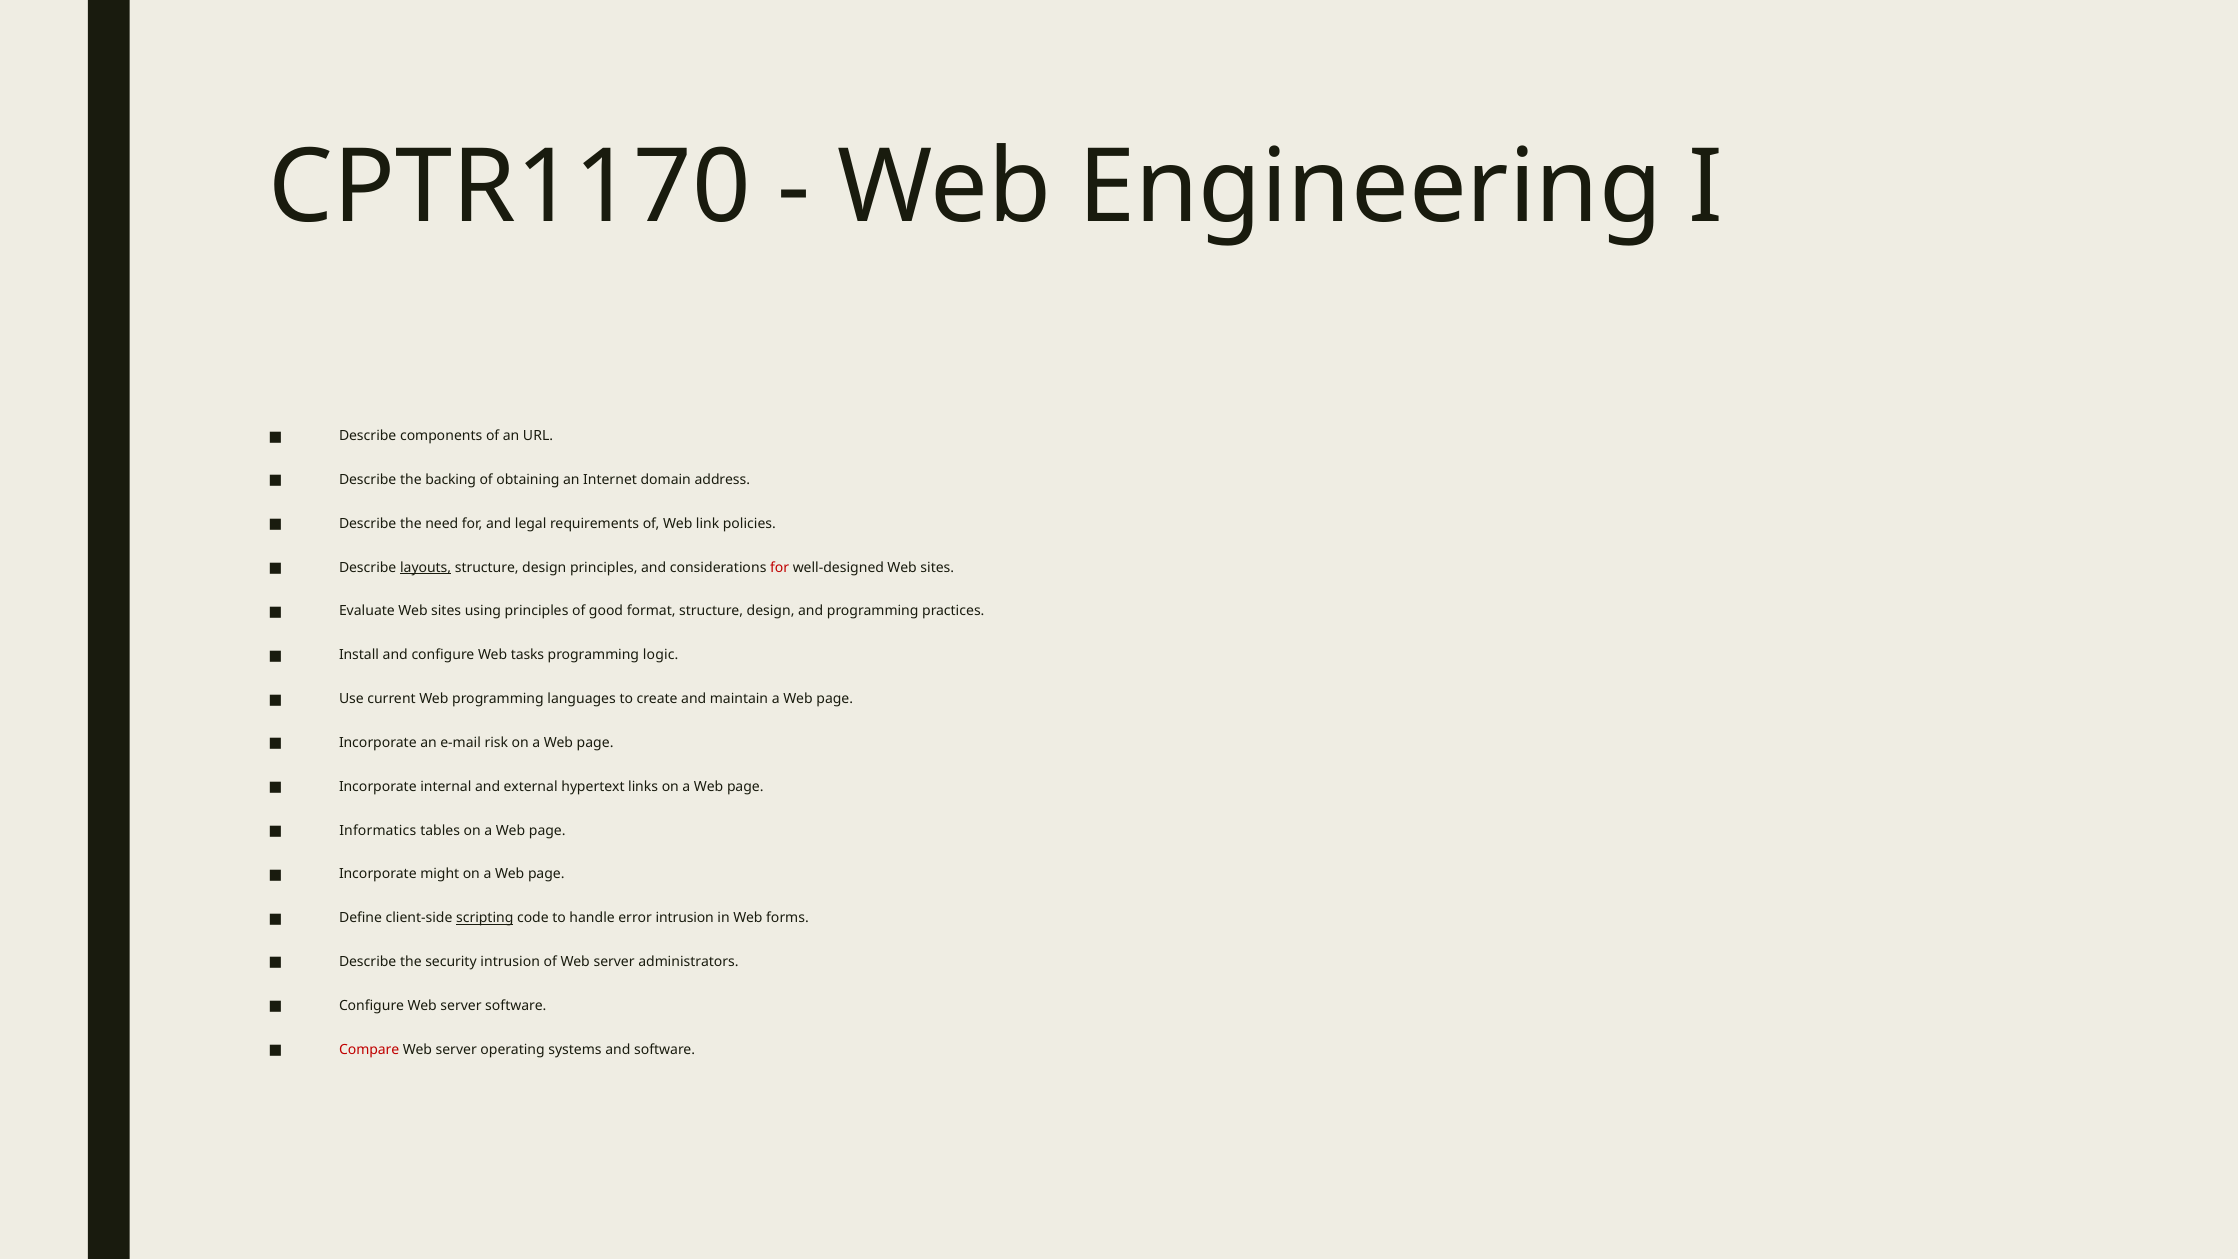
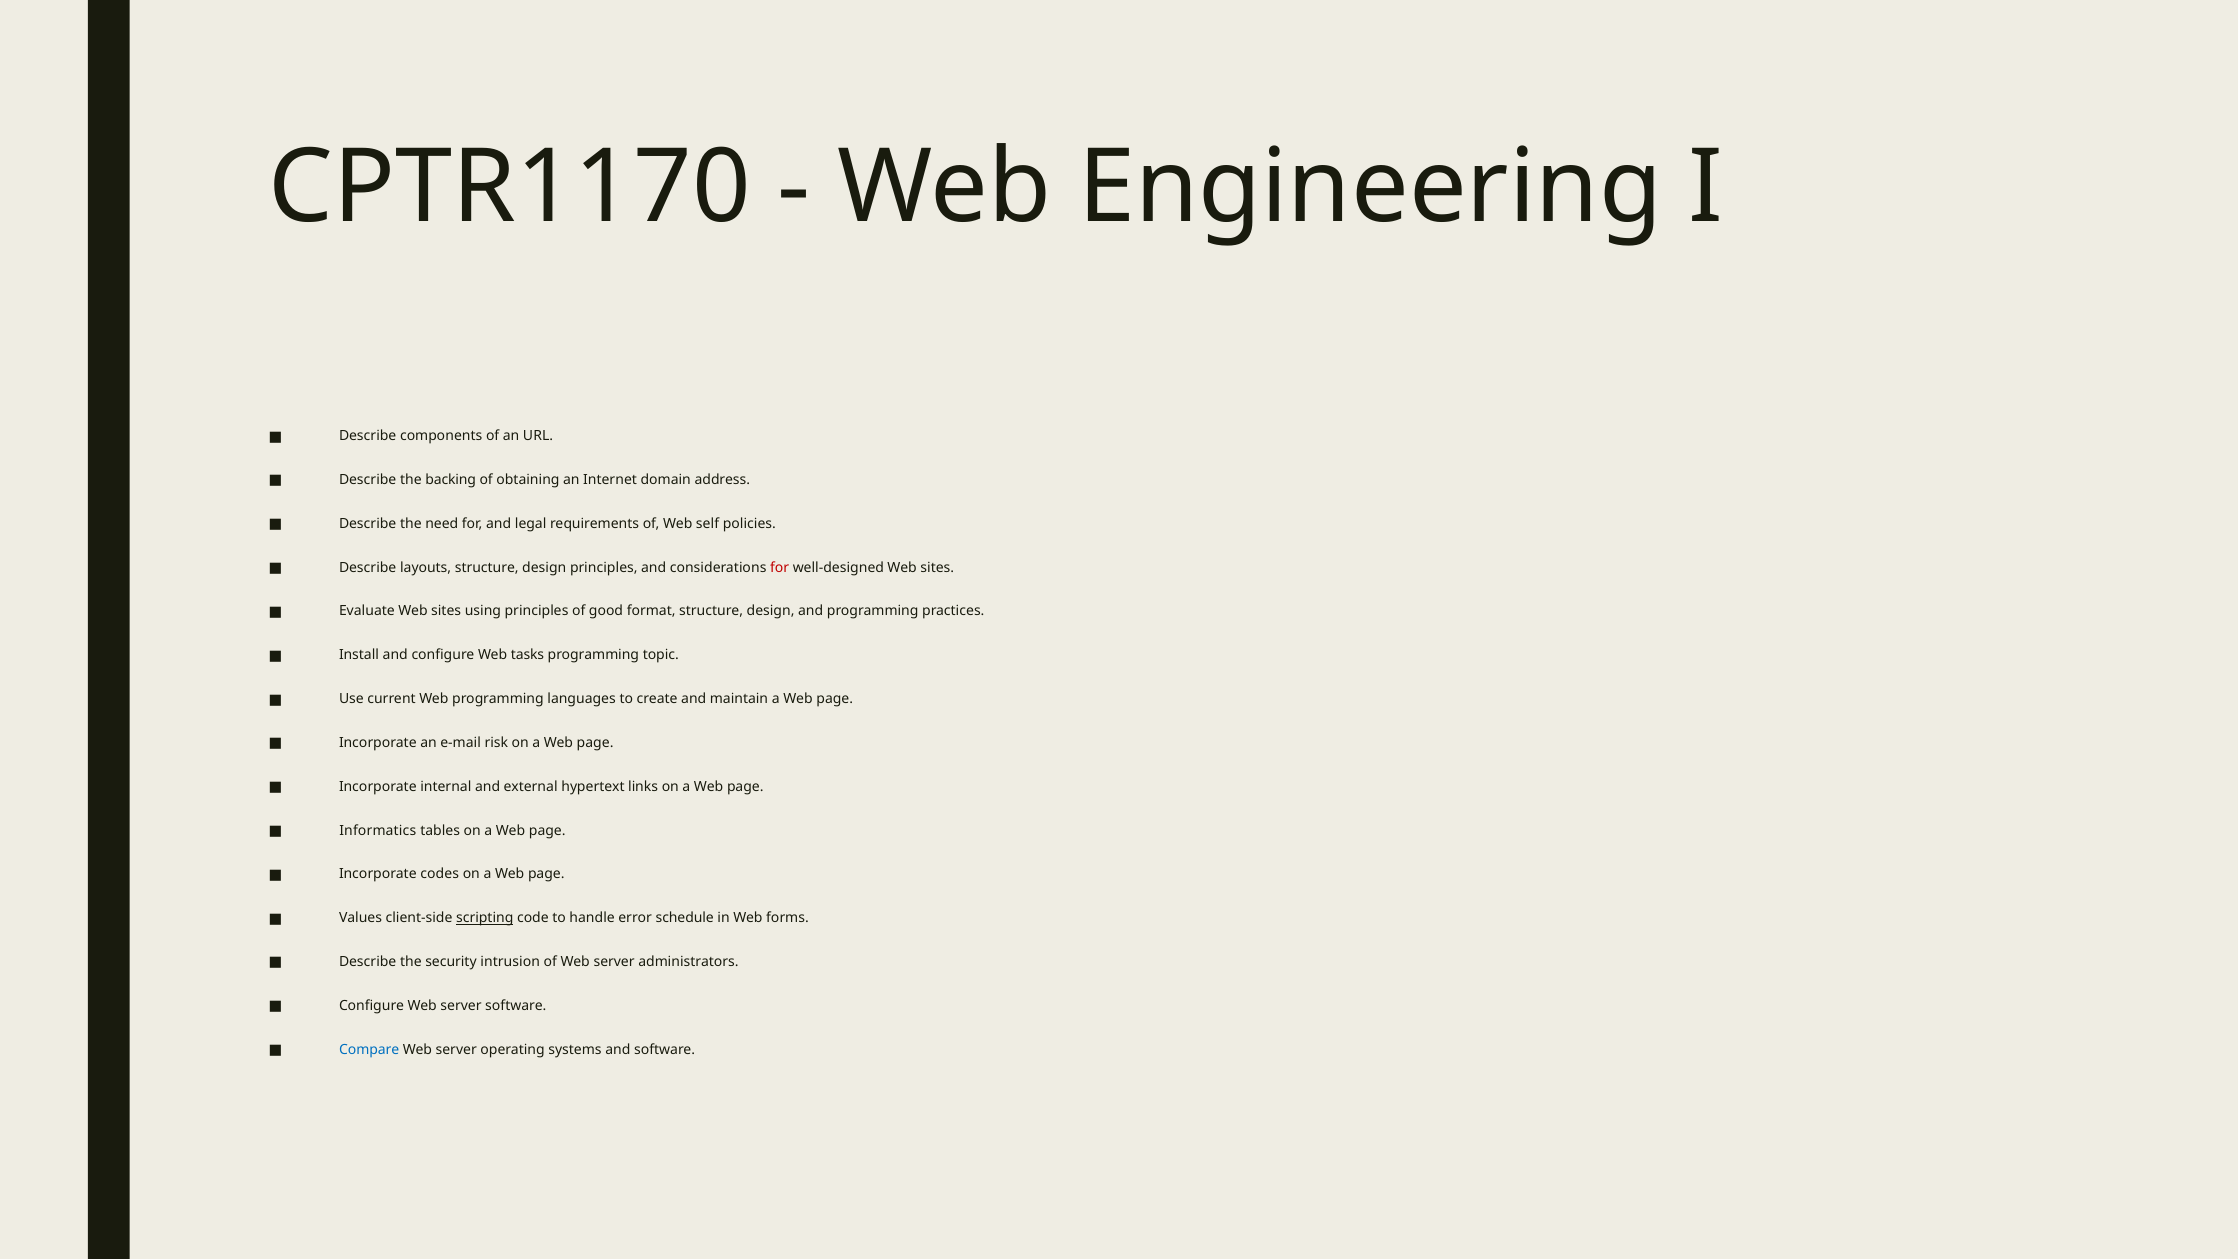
link: link -> self (708, 524)
layouts underline: present -> none (426, 567)
logic: logic -> topic (661, 655)
might: might -> codes (440, 874)
Define: Define -> Values (361, 918)
error intrusion: intrusion -> schedule (685, 918)
Compare colour: red -> blue (369, 1049)
